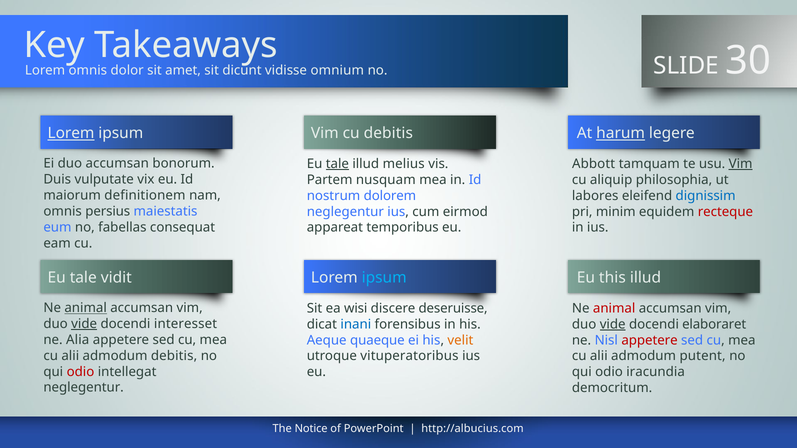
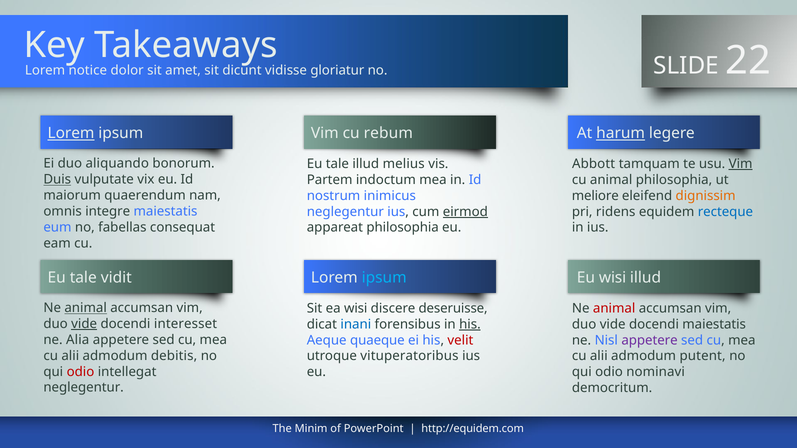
30: 30 -> 22 (748, 61)
omnis: omnis -> notice (88, 70)
omnium: omnium -> gloriatur (337, 70)
cu debitis: debitis -> rebum (388, 133)
duo accumsan: accumsan -> aliquando (117, 164)
tale underline: present -> none (337, 164)
Duis underline: none -> present (57, 180)
nusquam: nusquam -> indoctum (386, 180)
cu aliquip: aliquip -> animal (611, 180)
definitionem: definitionem -> quaerendum (145, 196)
dolorem: dolorem -> inimicus (390, 196)
labores: labores -> meliore (595, 196)
dignissim colour: blue -> orange (706, 196)
persius: persius -> integre (108, 211)
eirmod underline: none -> present (465, 212)
minim: minim -> ridens (616, 212)
recteque colour: red -> blue (725, 212)
appareat temporibus: temporibus -> philosophia (403, 228)
Eu this: this -> wisi (613, 278)
his underline: none -> present (470, 324)
vide underline: present -> none (613, 324)
docendi elaboraret: elaboraret -> maiestatis (714, 324)
velit colour: orange -> red (460, 340)
appetere colour: red -> purple (650, 340)
iracundia: iracundia -> nominavi (656, 372)
Notice: Notice -> Minim (311, 429)
http://albucius.com: http://albucius.com -> http://equidem.com (473, 429)
